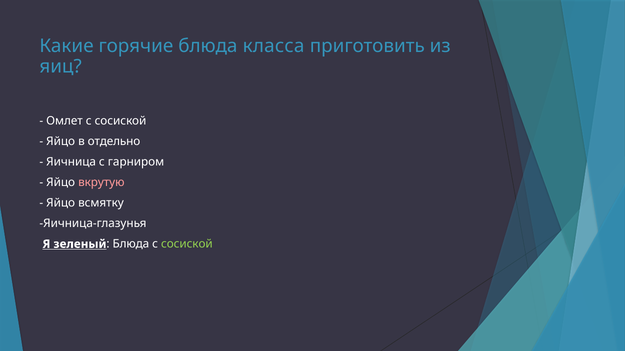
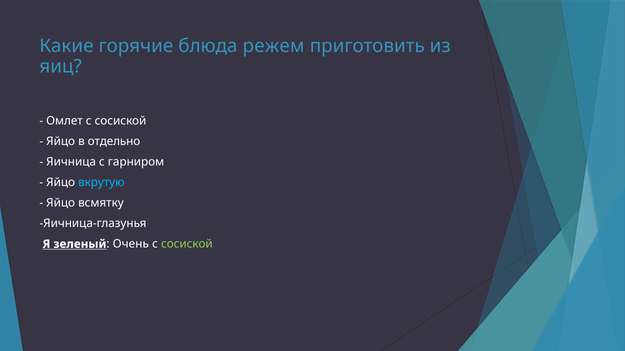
класса: класса -> режем (274, 46)
вкрутую colour: pink -> light blue (101, 183)
Блюда: Блюда -> Очень (131, 244)
